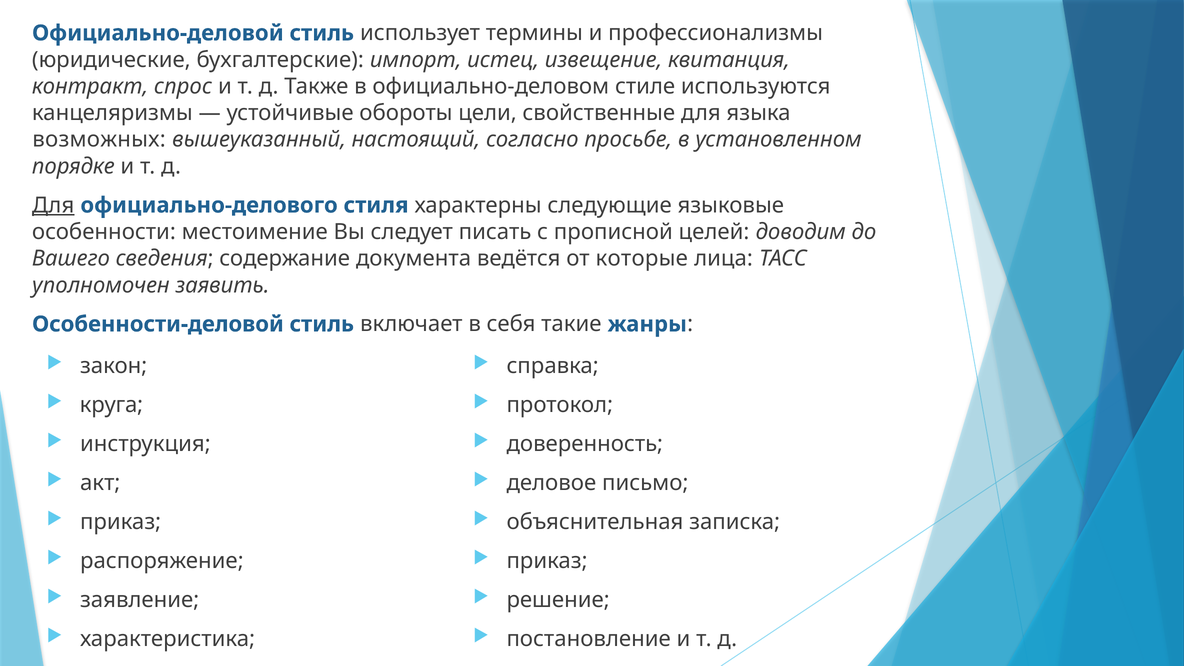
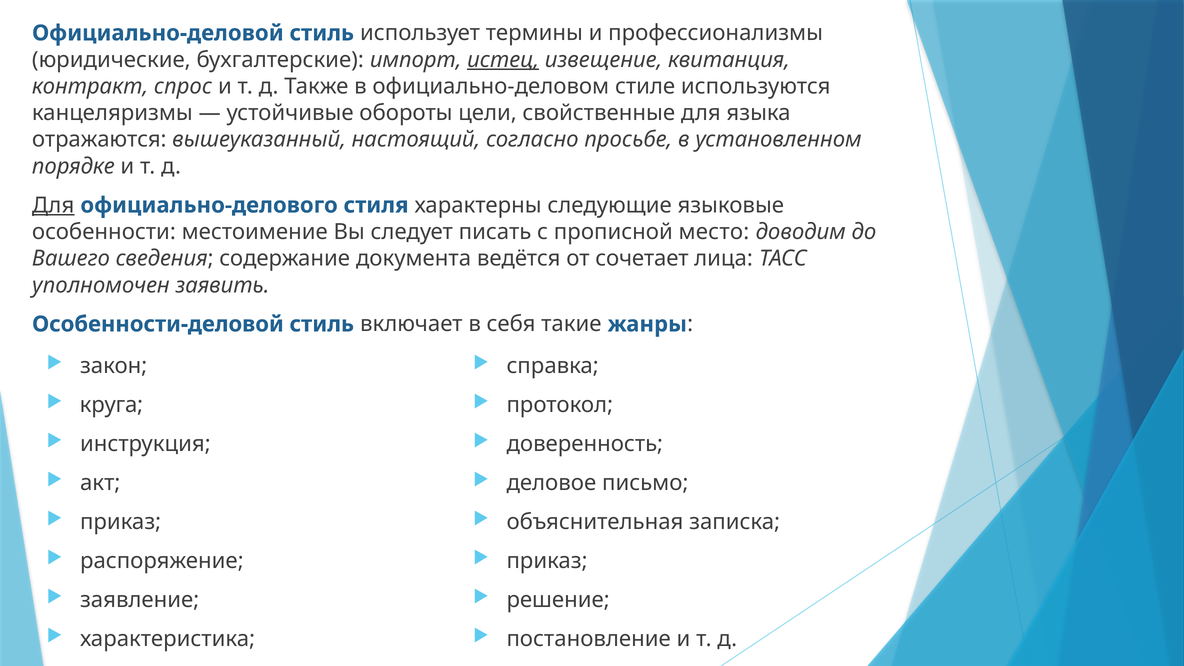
истец underline: none -> present (503, 60)
возможных: возможных -> отражаются (99, 140)
целей: целей -> место (714, 232)
которые: которые -> сочетает (642, 259)
